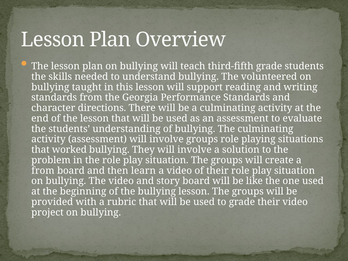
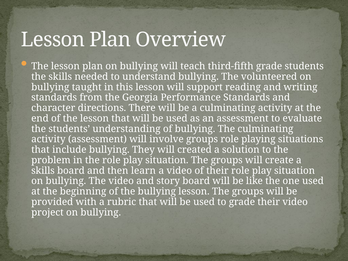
worked: worked -> include (69, 150)
They will involve: involve -> created (194, 150)
from: from -> skills (43, 171)
